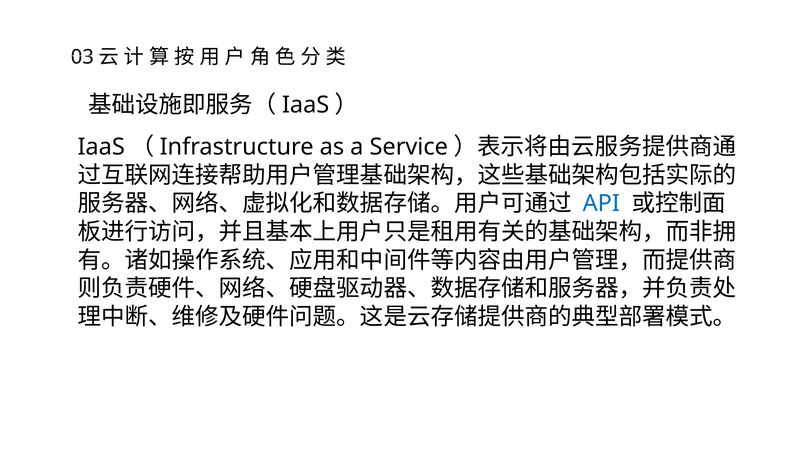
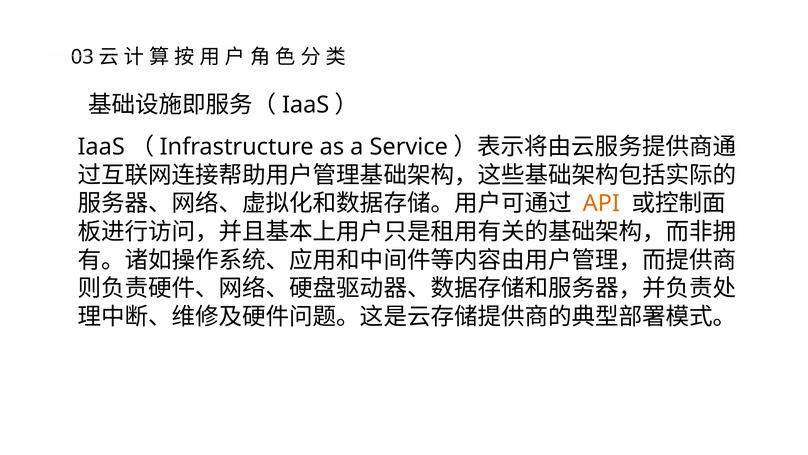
API colour: blue -> orange (601, 203)
